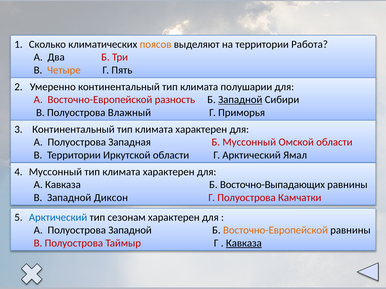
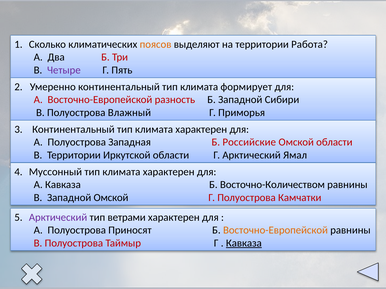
Четыре colour: orange -> purple (64, 70)
полушарии: полушарии -> формирует (246, 87)
Западной underline: present -> none (240, 100)
Б Муссонный: Муссонный -> Российские (249, 142)
Восточно-Выпадающих: Восточно-Выпадающих -> Восточно-Количеством (272, 185)
Западной Диксон: Диксон -> Омской (111, 198)
Арктический colour: blue -> purple (58, 218)
сезонам: сезонам -> ветрами (127, 218)
Полуострова Западной: Западной -> Приносят (130, 231)
